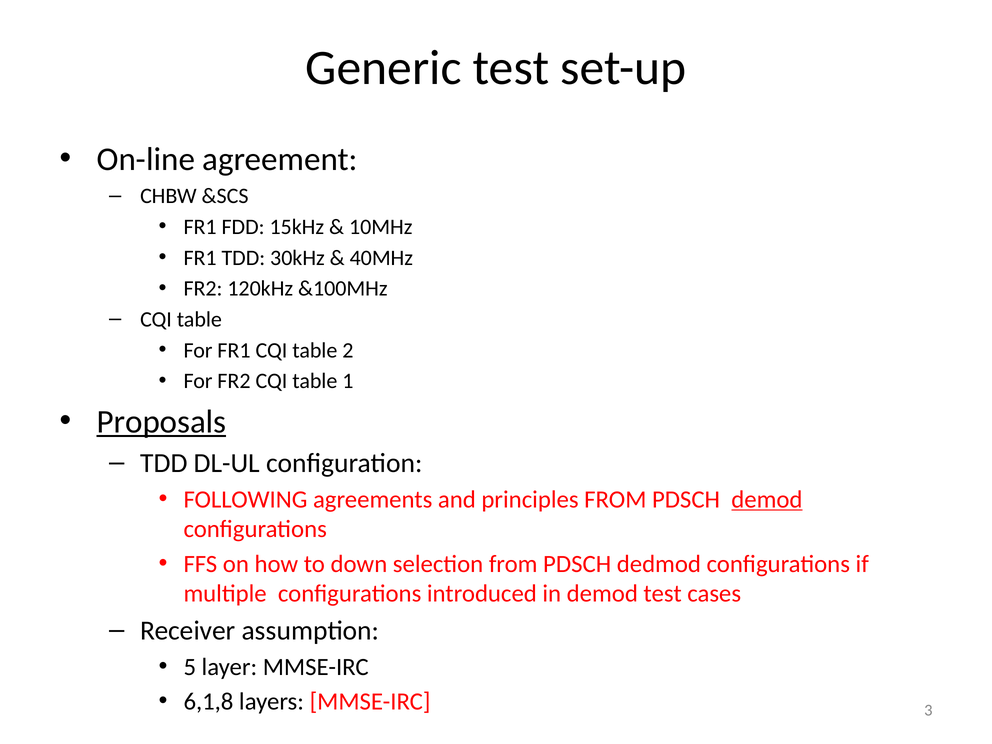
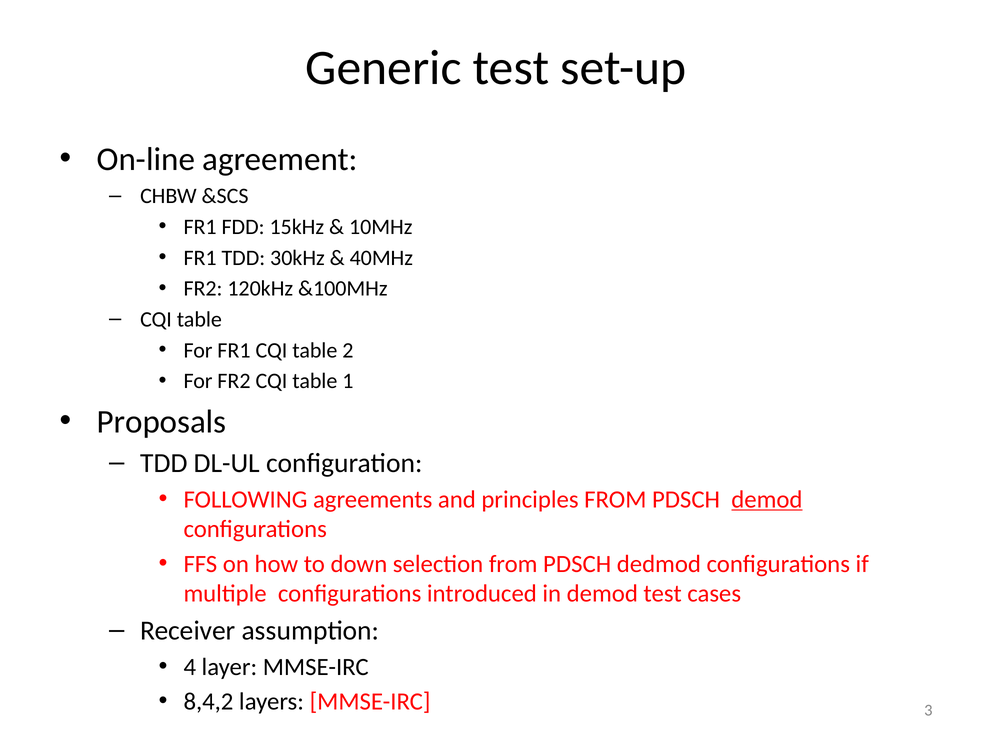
Proposals underline: present -> none (161, 422)
5: 5 -> 4 (190, 667)
6,1,8: 6,1,8 -> 8,4,2 (208, 702)
